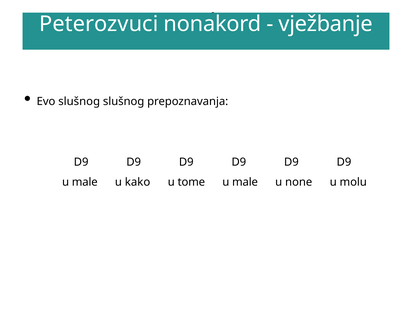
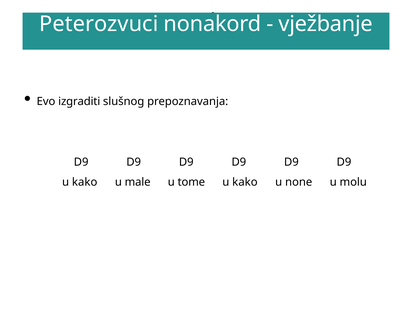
Evo slušnog: slušnog -> izgraditi (79, 101)
male: male -> kako (85, 182)
kako: kako -> male (138, 182)
male: male -> kako (245, 182)
